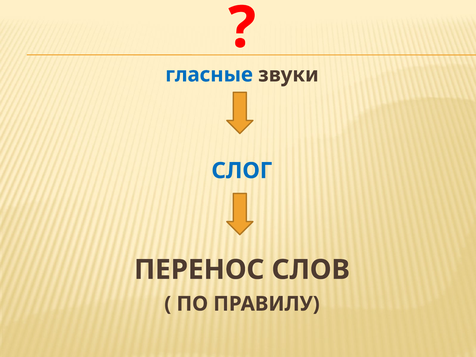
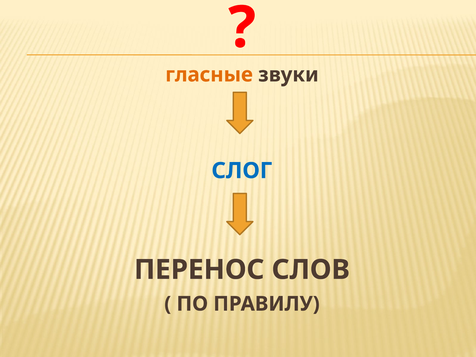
гласные colour: blue -> orange (209, 75)
